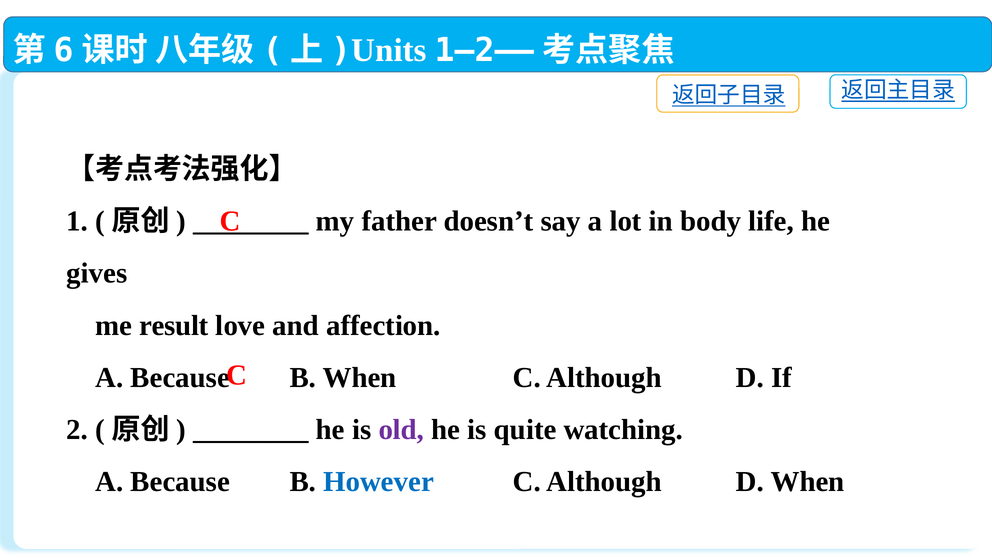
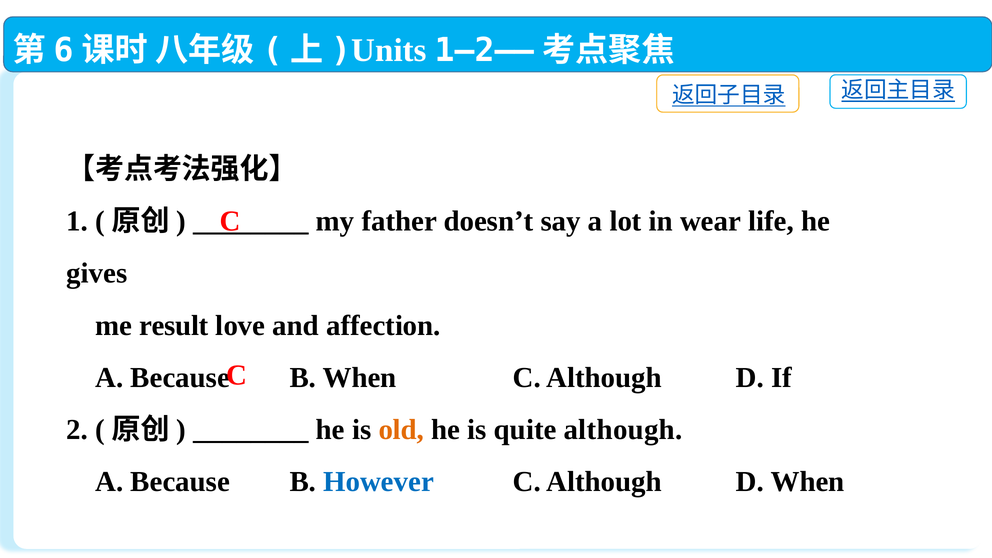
body: body -> wear (711, 221)
old colour: purple -> orange (401, 430)
quite watching: watching -> although (623, 430)
